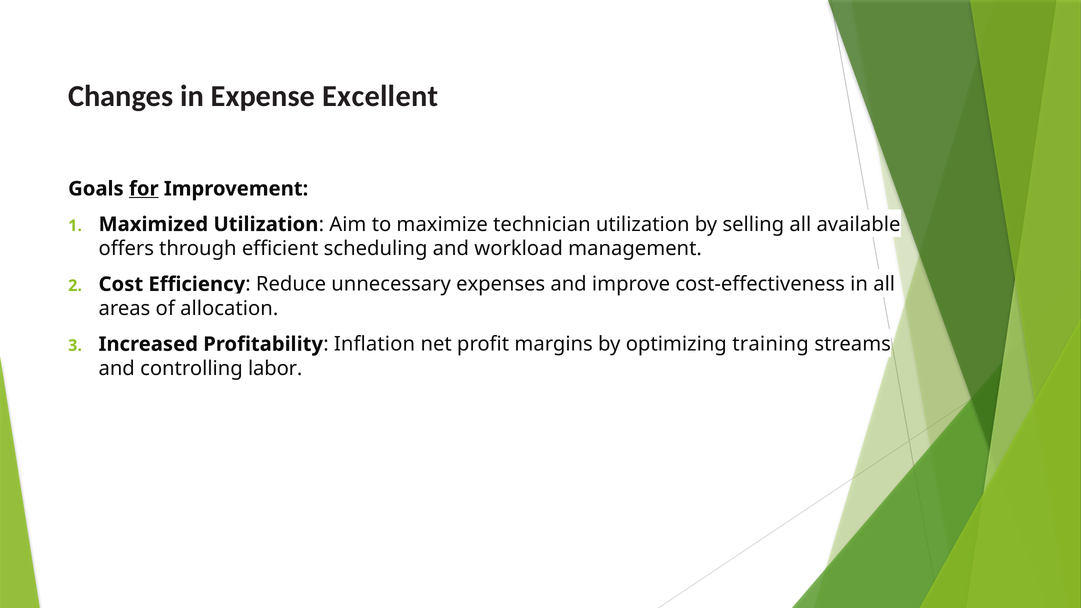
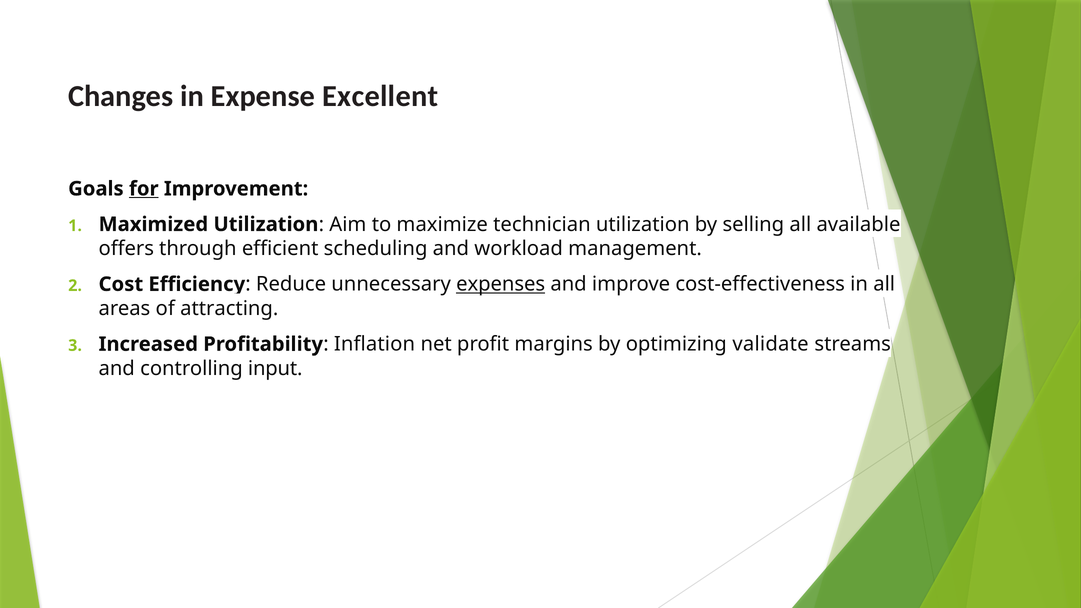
expenses underline: none -> present (501, 284)
allocation: allocation -> attracting (229, 309)
training: training -> validate (771, 344)
labor: labor -> input (275, 369)
